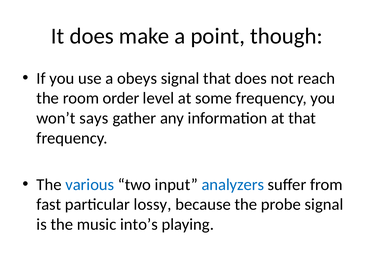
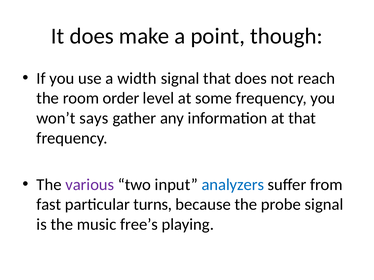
obeys: obeys -> width (137, 78)
various colour: blue -> purple (90, 185)
lossy: lossy -> turns (153, 205)
into’s: into’s -> free’s (139, 225)
